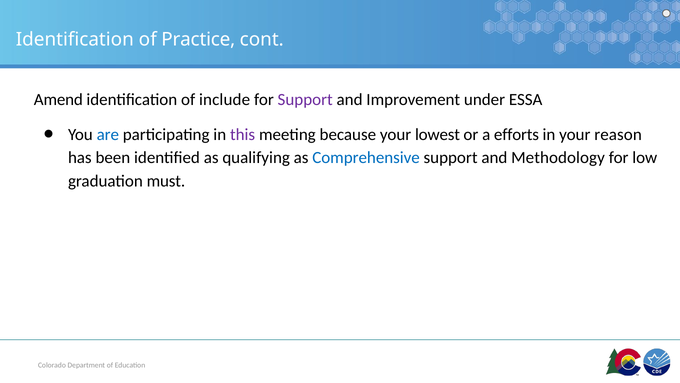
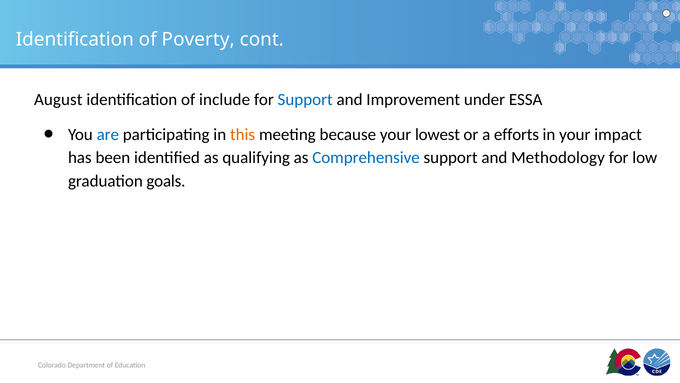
Practice: Practice -> Poverty (198, 40)
Amend: Amend -> August (58, 99)
Support colour: purple -> blue (305, 99)
this colour: purple -> orange (243, 134)
reason: reason -> impact (618, 134)
must: must -> goals (166, 181)
